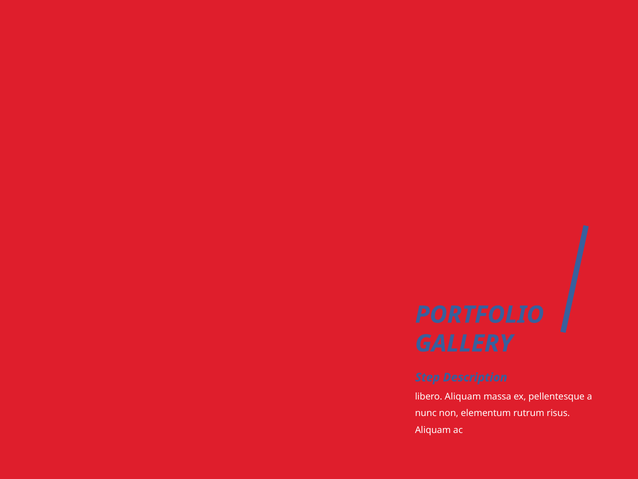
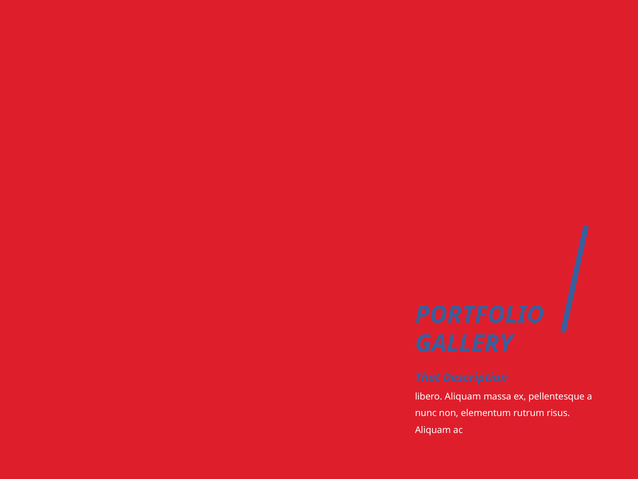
Step: Step -> That (428, 377)
